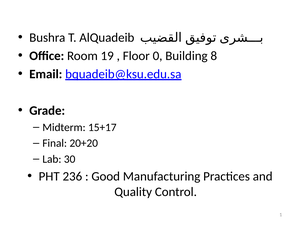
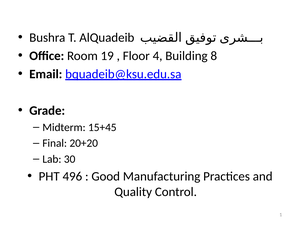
0: 0 -> 4 (158, 56)
15+17: 15+17 -> 15+45 (102, 127)
236: 236 -> 496 (72, 176)
